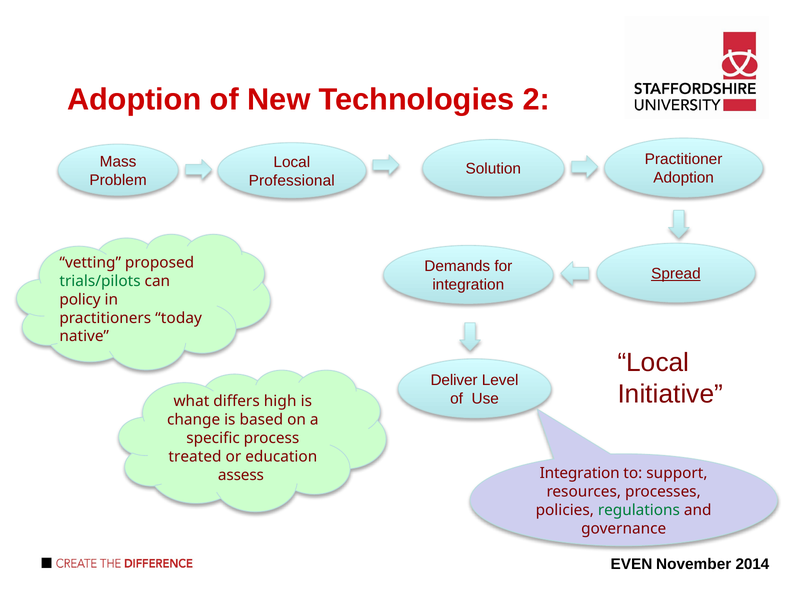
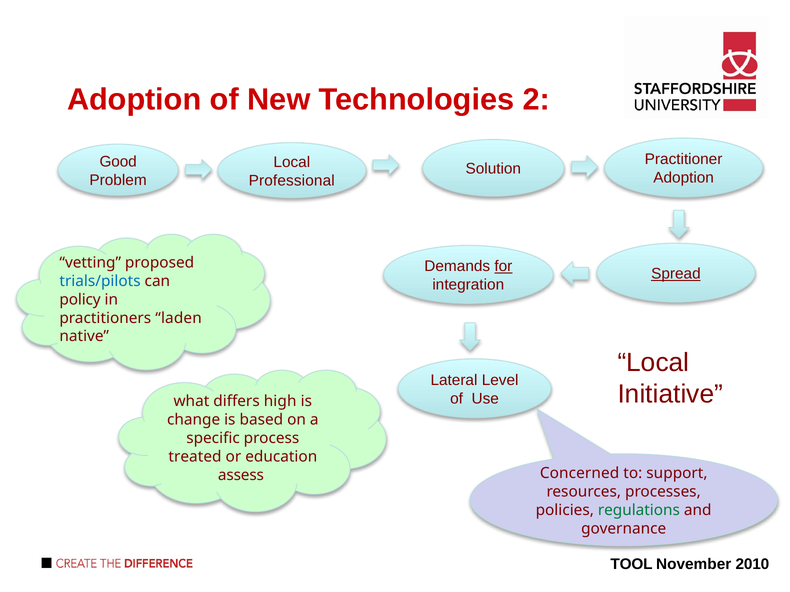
Mass: Mass -> Good (118, 162)
for underline: none -> present (503, 267)
trials/pilots colour: green -> blue (100, 281)
today: today -> laden (179, 318)
Deliver: Deliver -> Lateral (454, 380)
Integration: Integration -> Concerned (580, 474)
EVEN: EVEN -> TOOL (632, 564)
2014: 2014 -> 2010 (752, 564)
